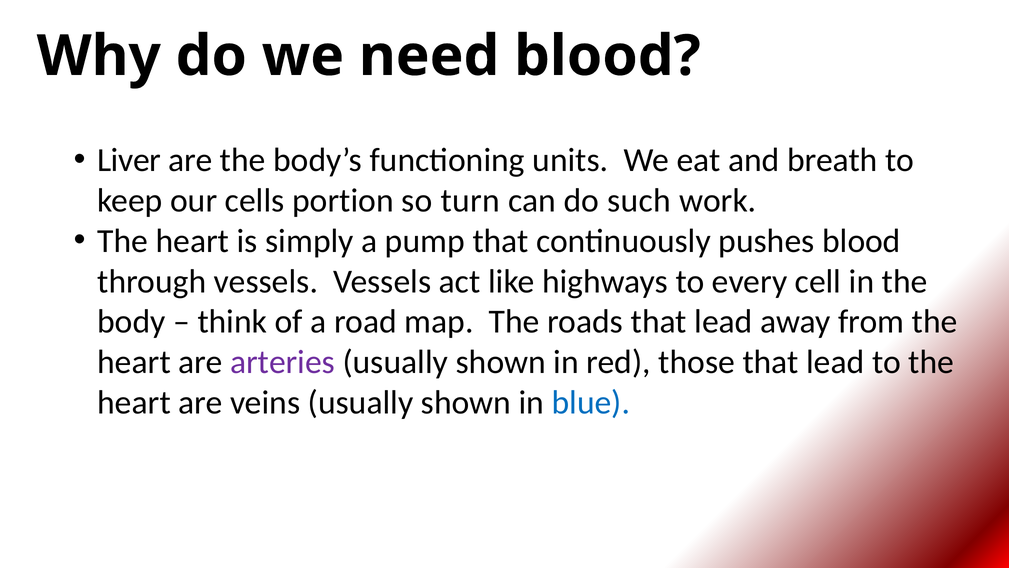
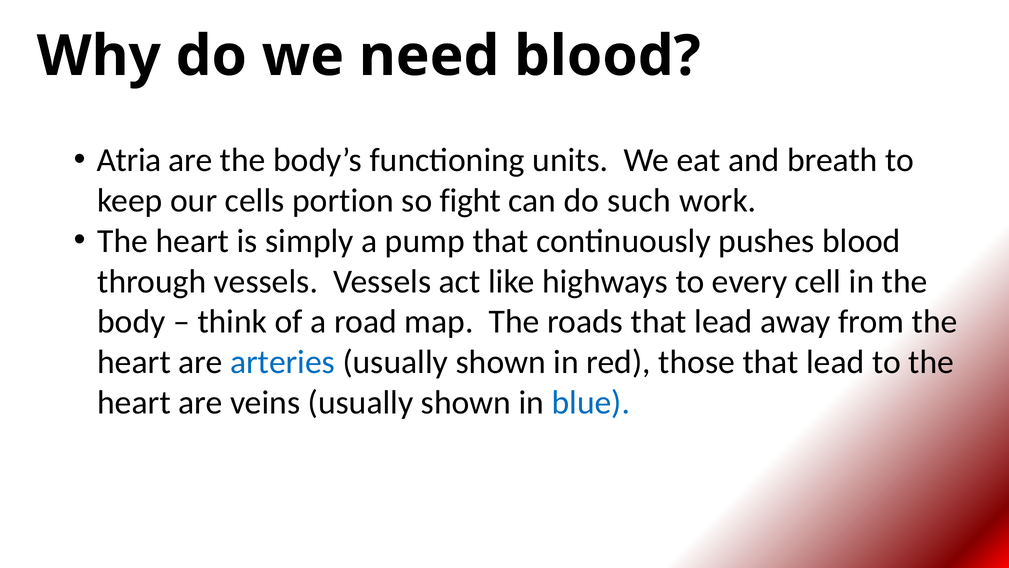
Liver: Liver -> Atria (129, 160)
turn: turn -> fight (471, 200)
arteries colour: purple -> blue (283, 362)
